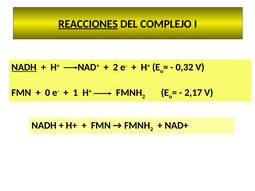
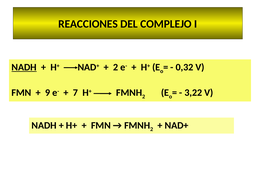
REACCIONES underline: present -> none (88, 24)
0: 0 -> 9 (48, 93)
1: 1 -> 7 (75, 93)
2,17: 2,17 -> 3,22 (193, 93)
